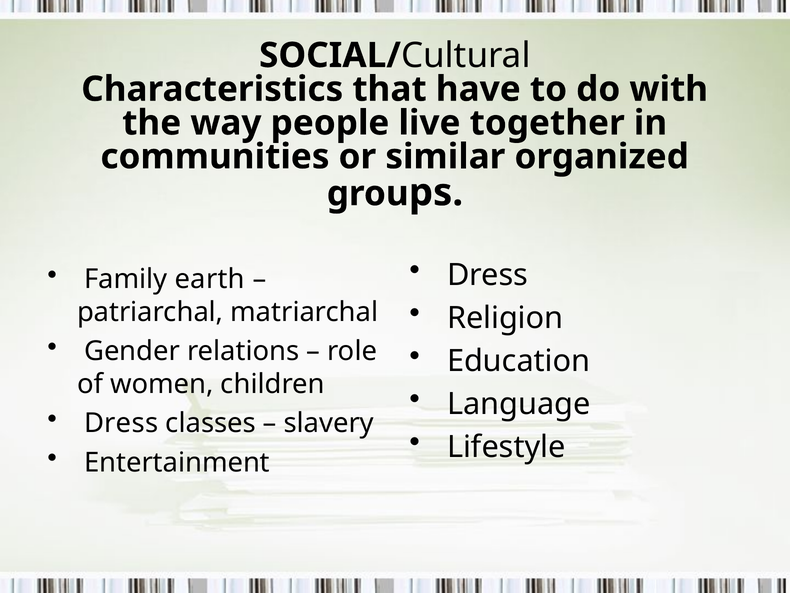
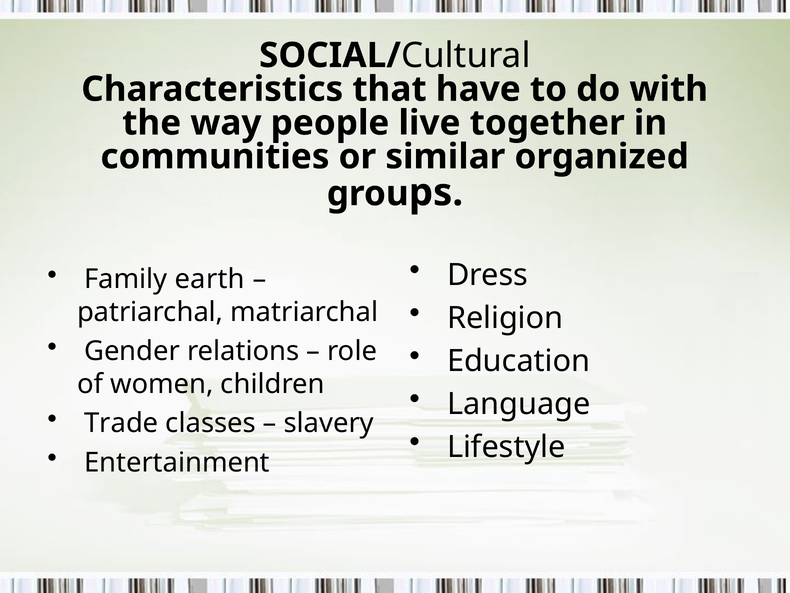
Dress: Dress -> Trade (121, 423)
